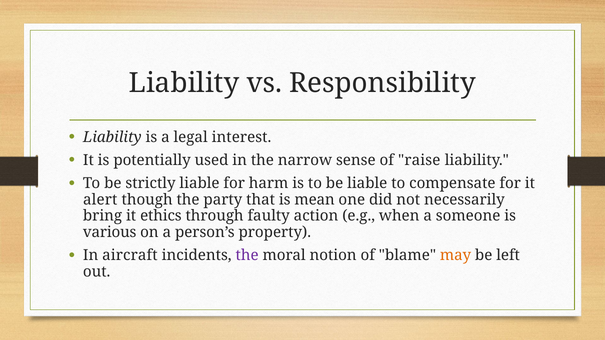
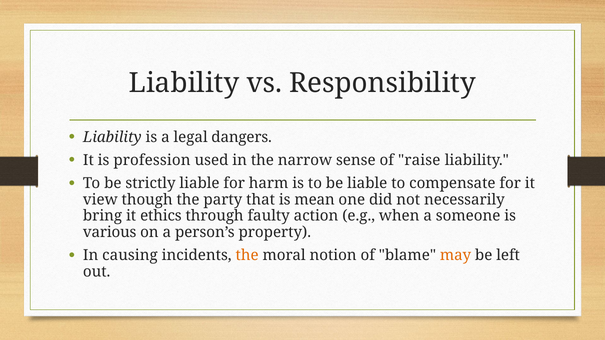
interest: interest -> dangers (242, 137)
potentially: potentially -> profession (152, 160)
alert: alert -> view (100, 200)
aircraft: aircraft -> causing (130, 256)
the colour: purple -> orange (247, 256)
